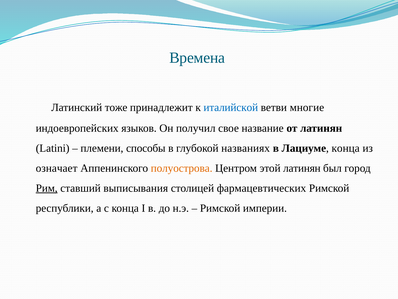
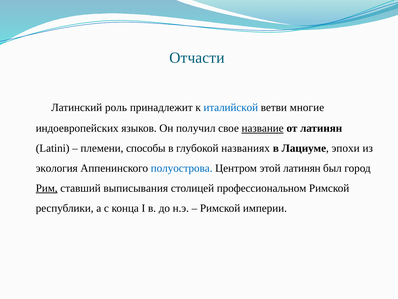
Времена: Времена -> Отчасти (197, 58)
тоже: тоже -> роль (116, 107)
название underline: none -> present (263, 128)
Лациуме конца: конца -> эпохи (346, 148)
означает: означает -> экология (57, 168)
полуострова colour: orange -> blue (182, 168)
фармацевтических: фармацевтических -> профессиональном (262, 188)
